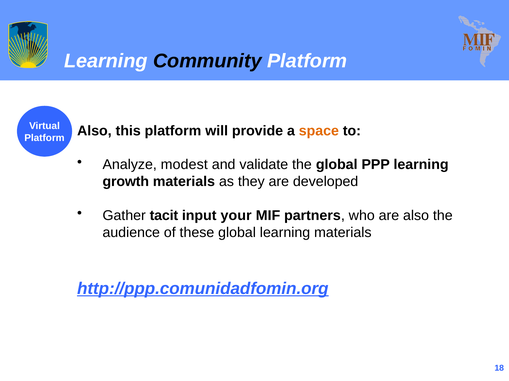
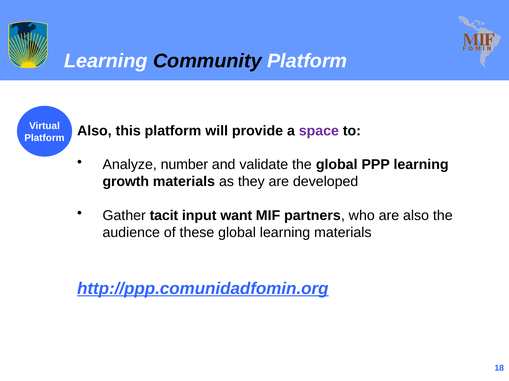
space colour: orange -> purple (319, 131)
modest: modest -> number (184, 165)
your: your -> want (236, 216)
